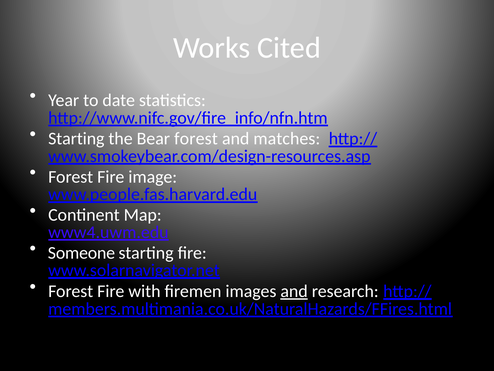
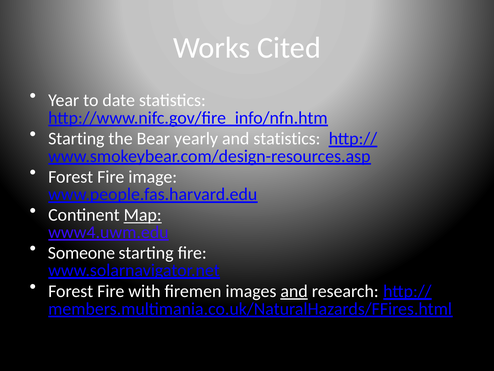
Bear forest: forest -> yearly (196, 139)
and matches: matches -> statistics (287, 139)
Map underline: none -> present (143, 215)
